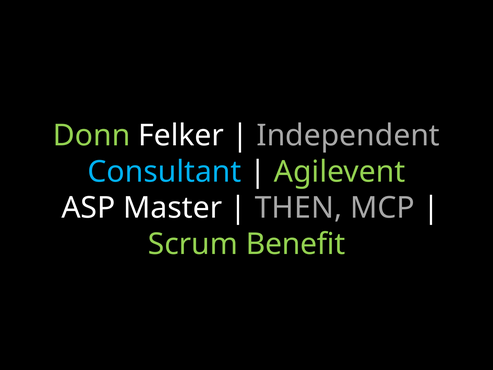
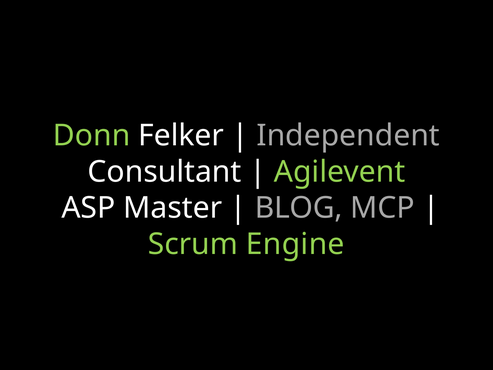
Consultant colour: light blue -> white (164, 172)
THEN: THEN -> BLOG (299, 208)
Benefit: Benefit -> Engine (295, 244)
